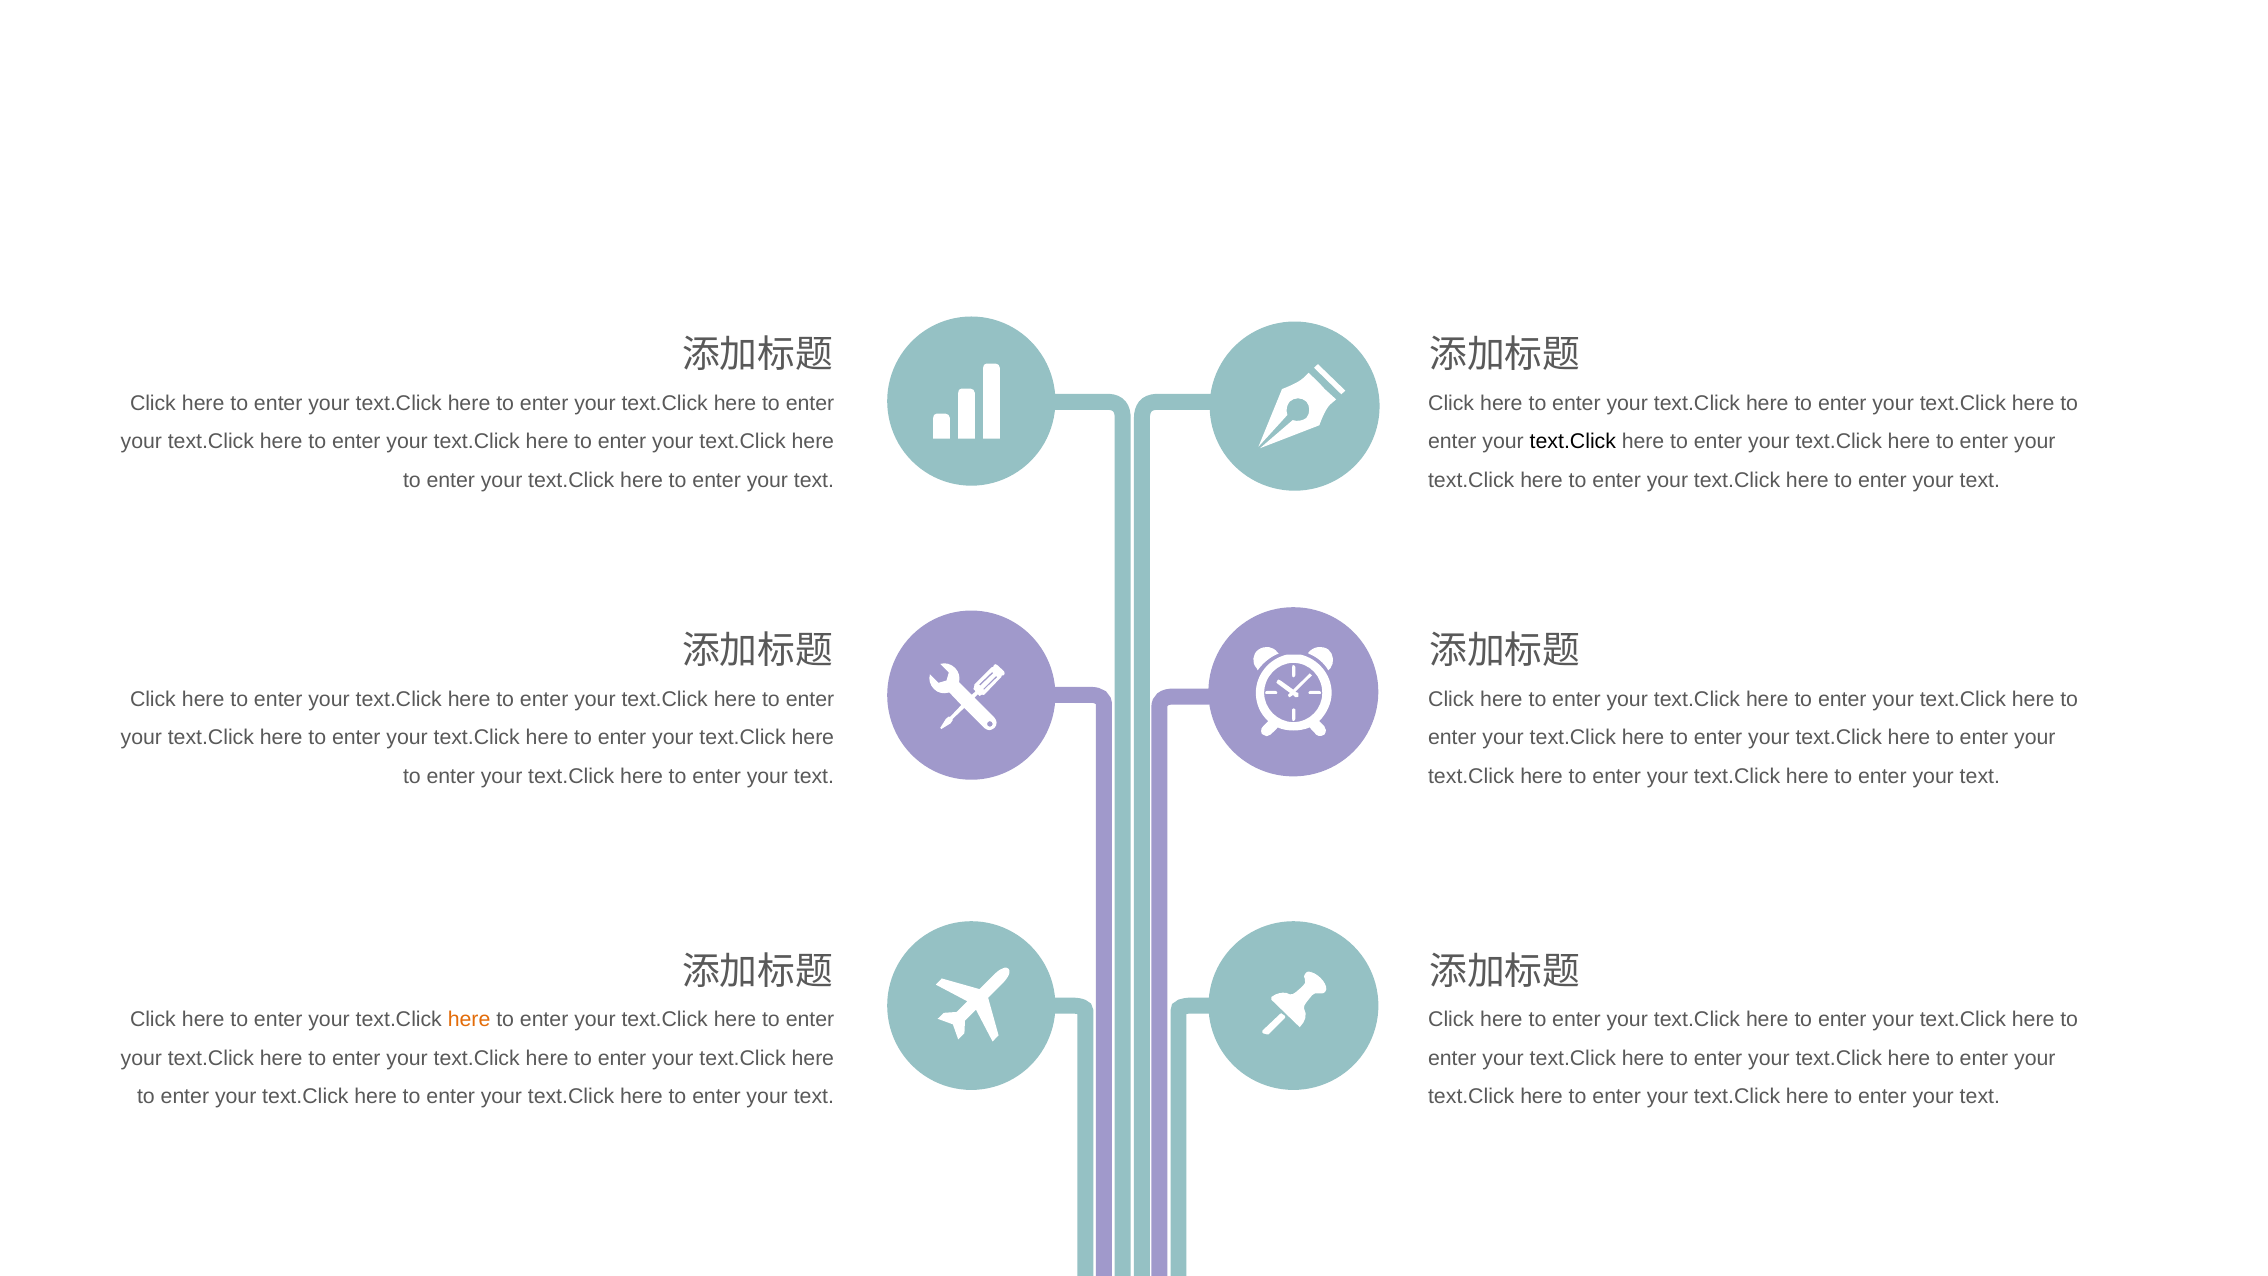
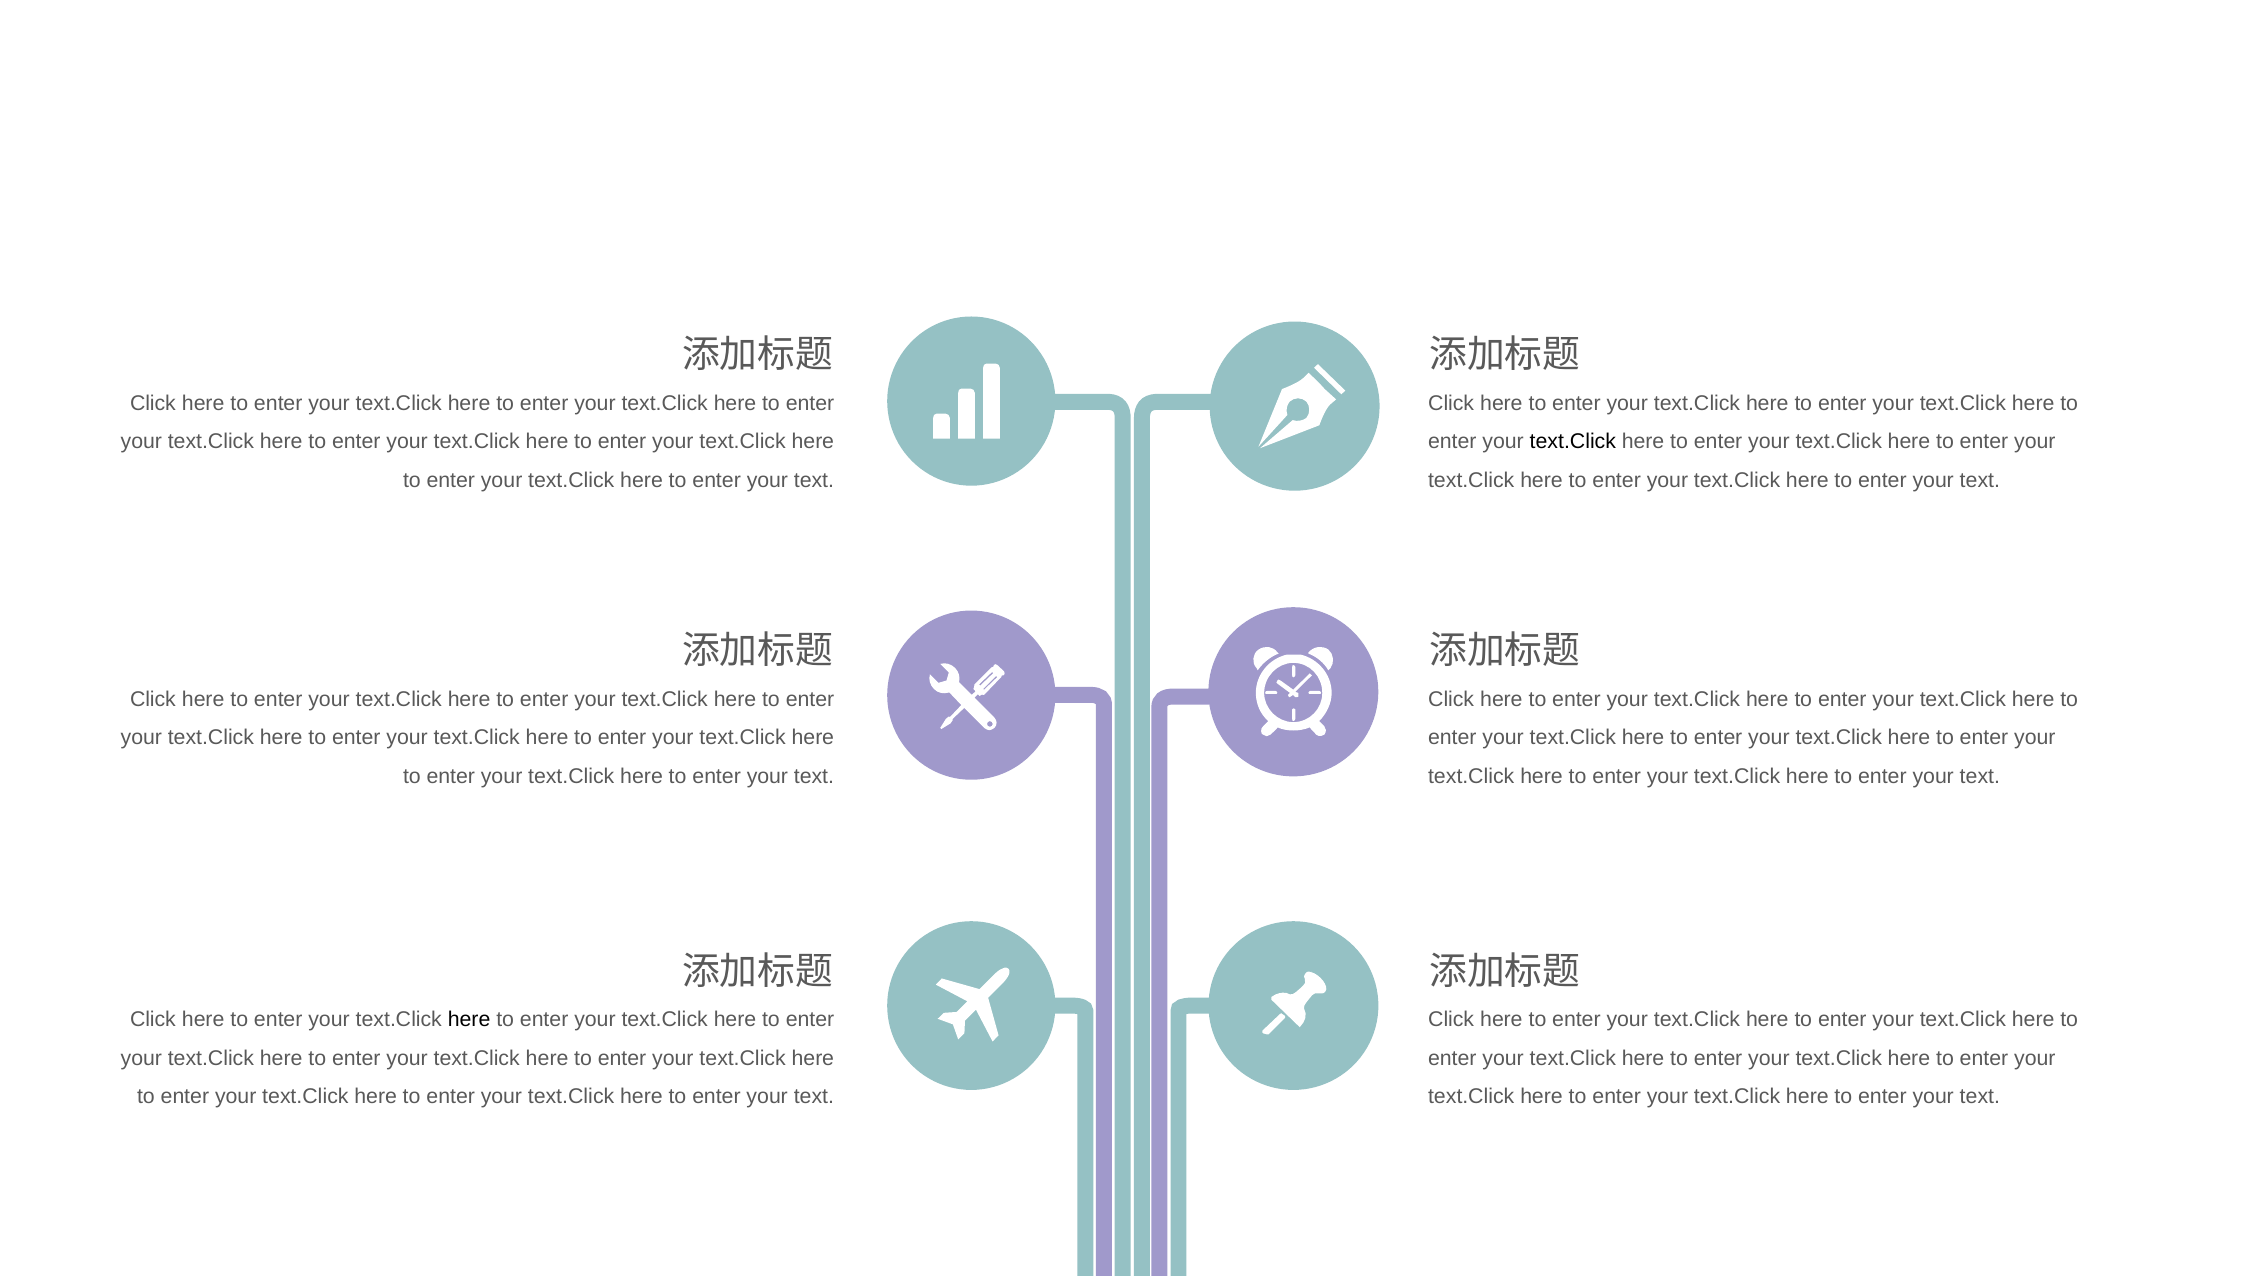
here colour: orange -> black (469, 1019)
